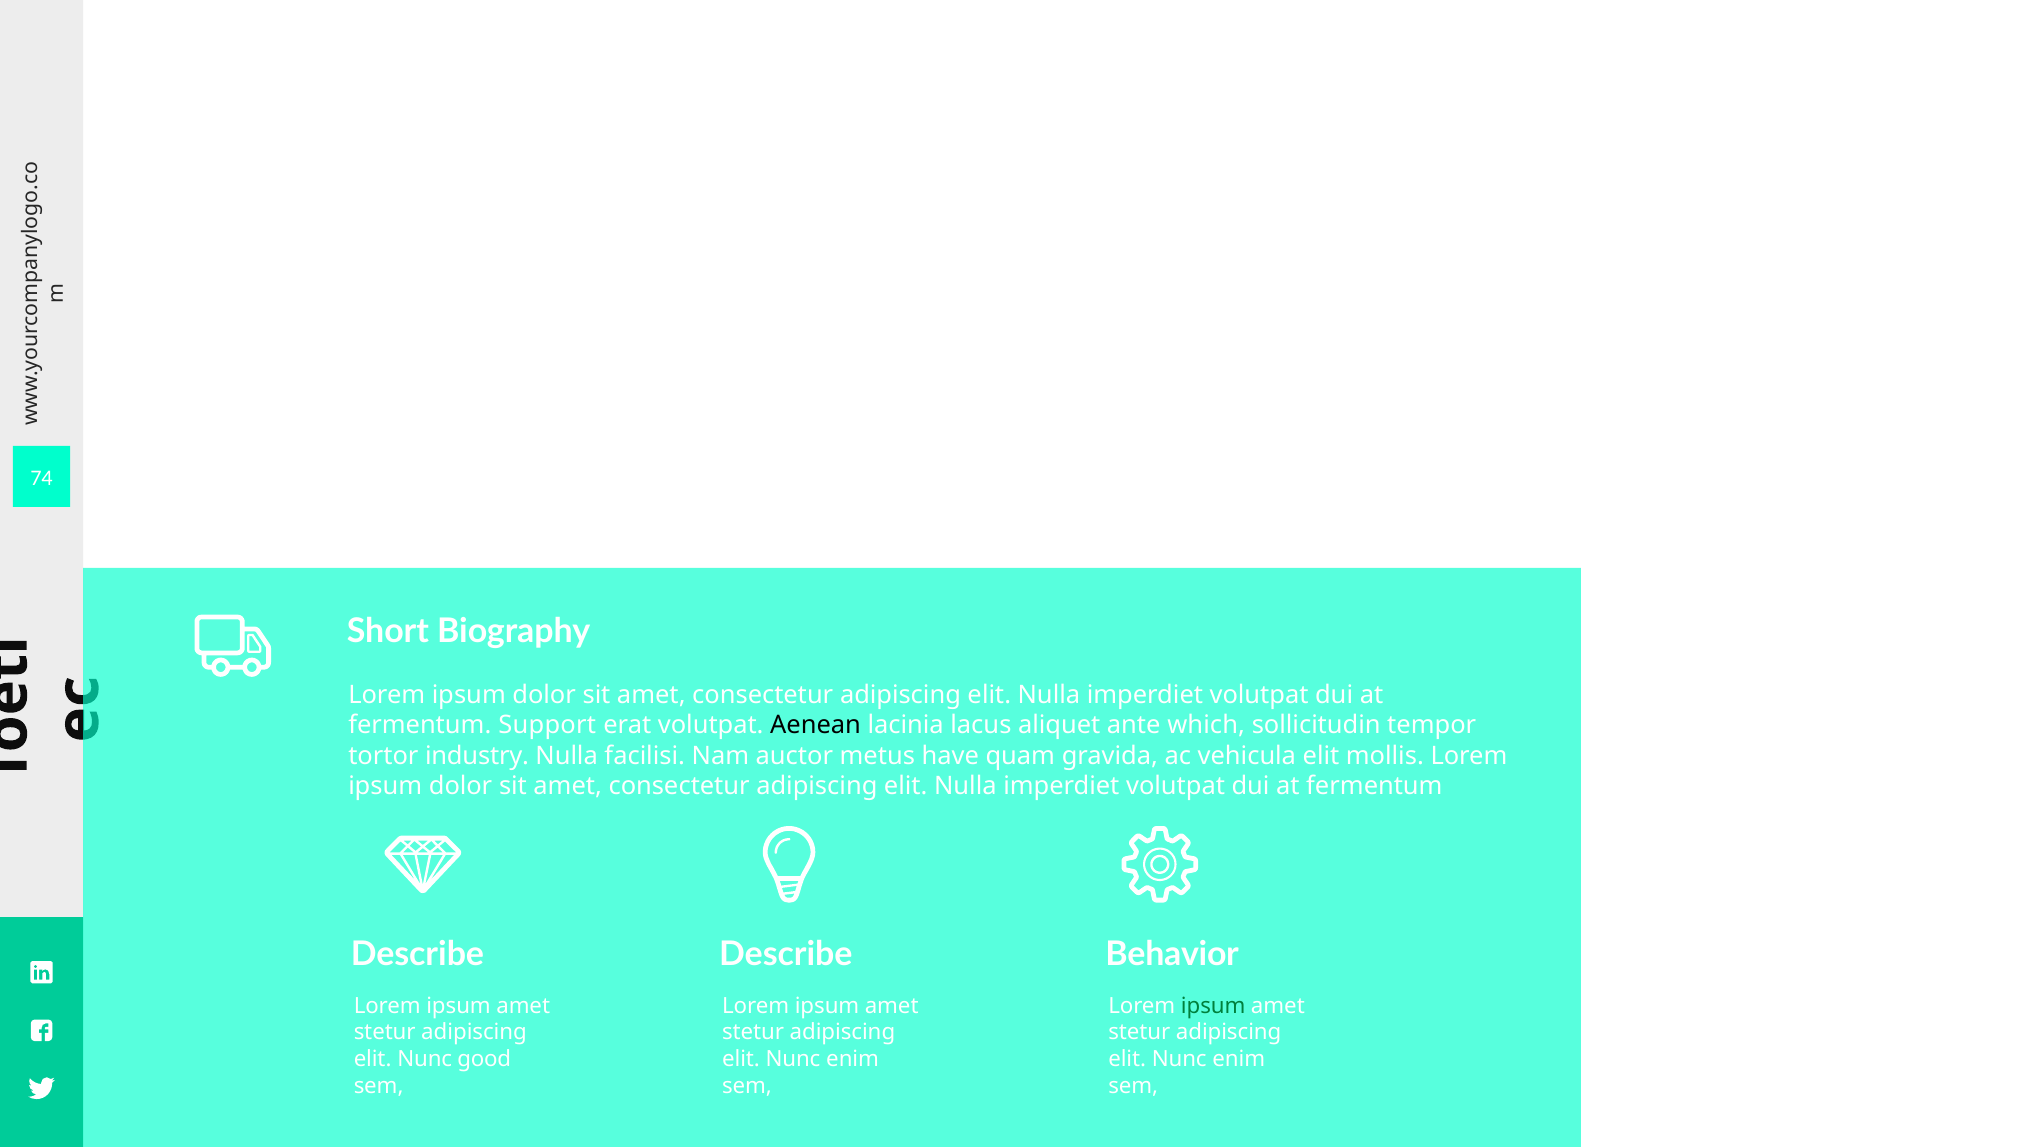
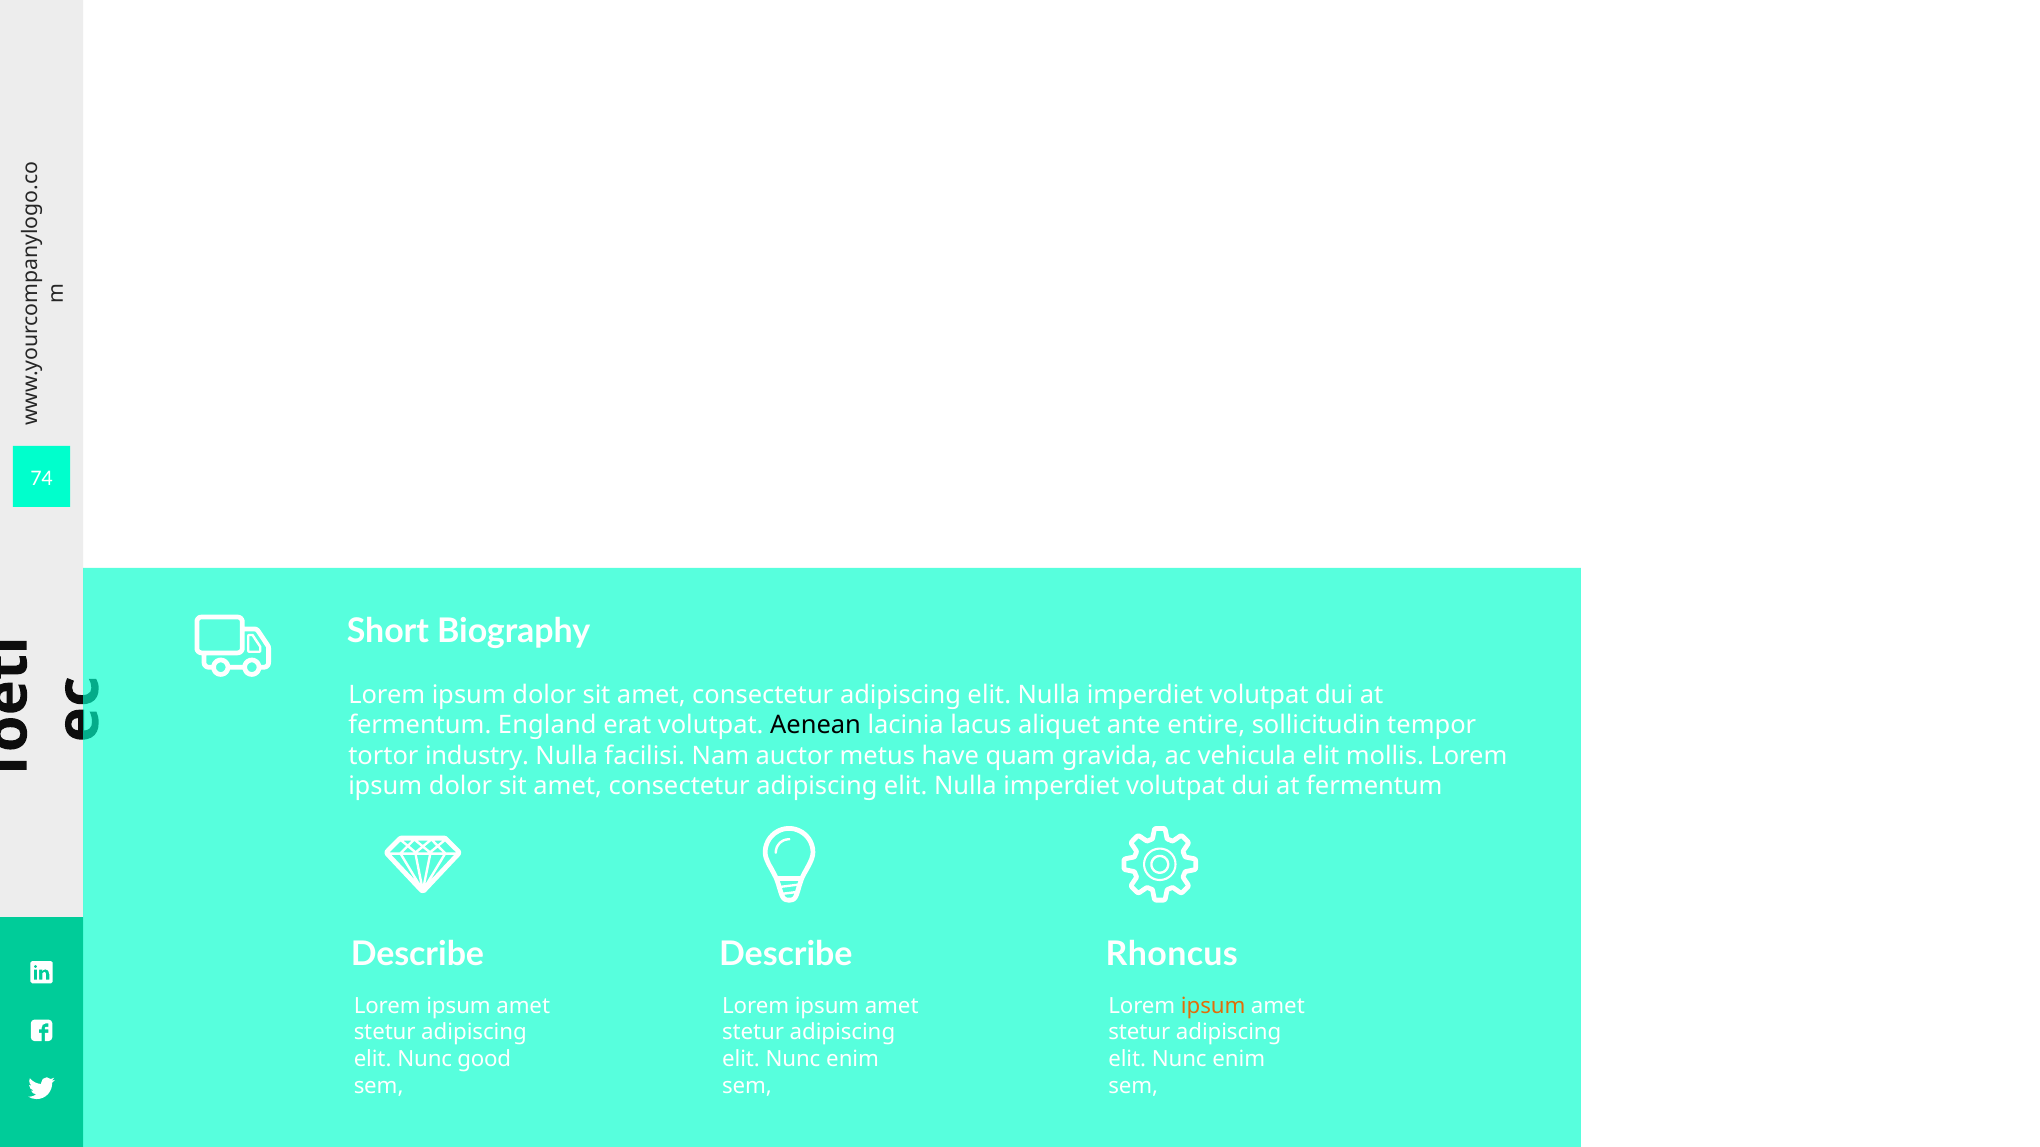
Support: Support -> England (547, 726)
which: which -> entire (1206, 726)
Behavior: Behavior -> Rhoncus (1172, 954)
ipsum colour: green -> orange (1213, 1006)
